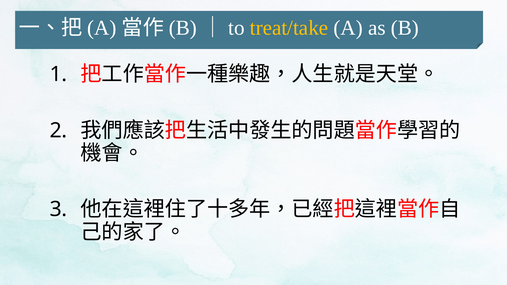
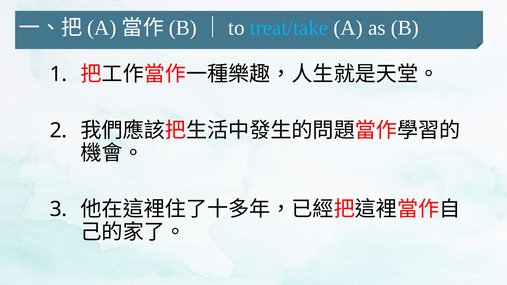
treat/take colour: yellow -> light blue (289, 28)
